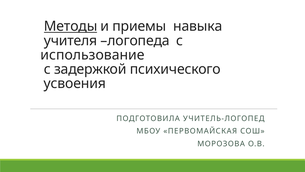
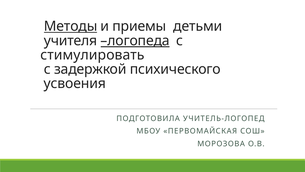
навыка: навыка -> детьми (198, 26)
логопеда underline: none -> present (135, 41)
использование: использование -> стимулировать (93, 55)
